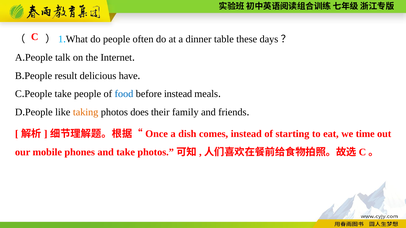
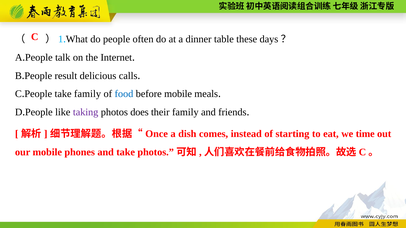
have: have -> calls (128, 76)
take people: people -> family (88, 94)
before instead: instead -> mobile (178, 94)
taking colour: orange -> purple (86, 112)
